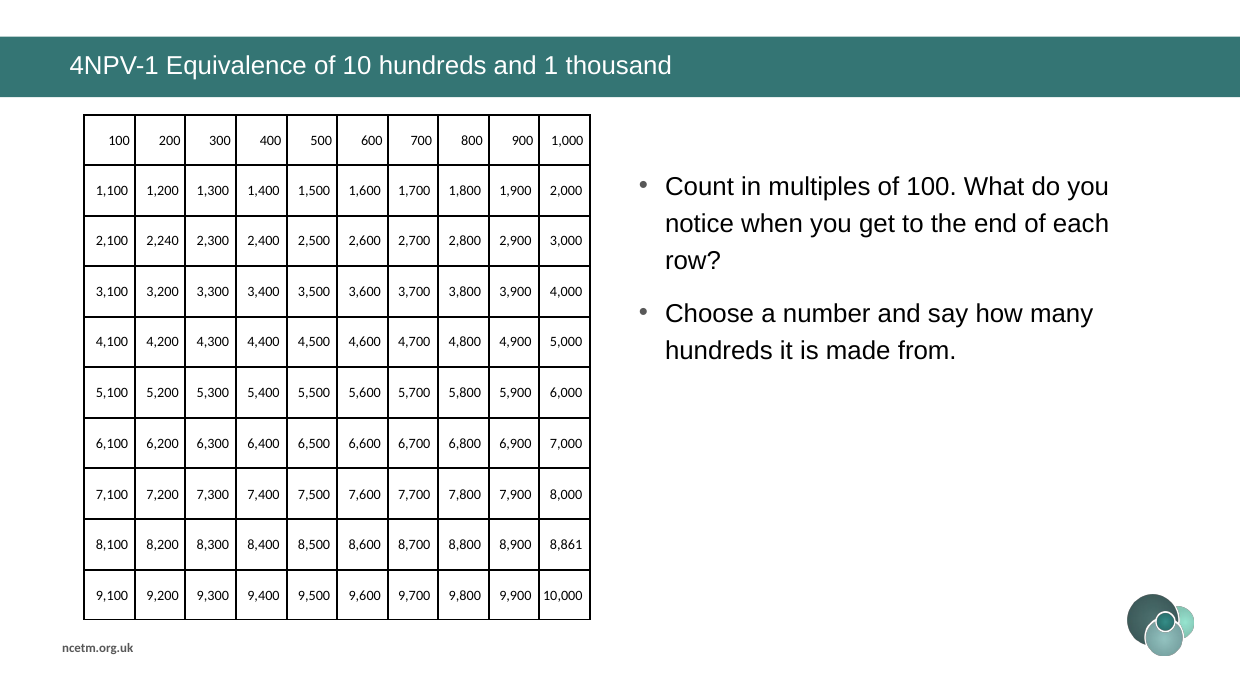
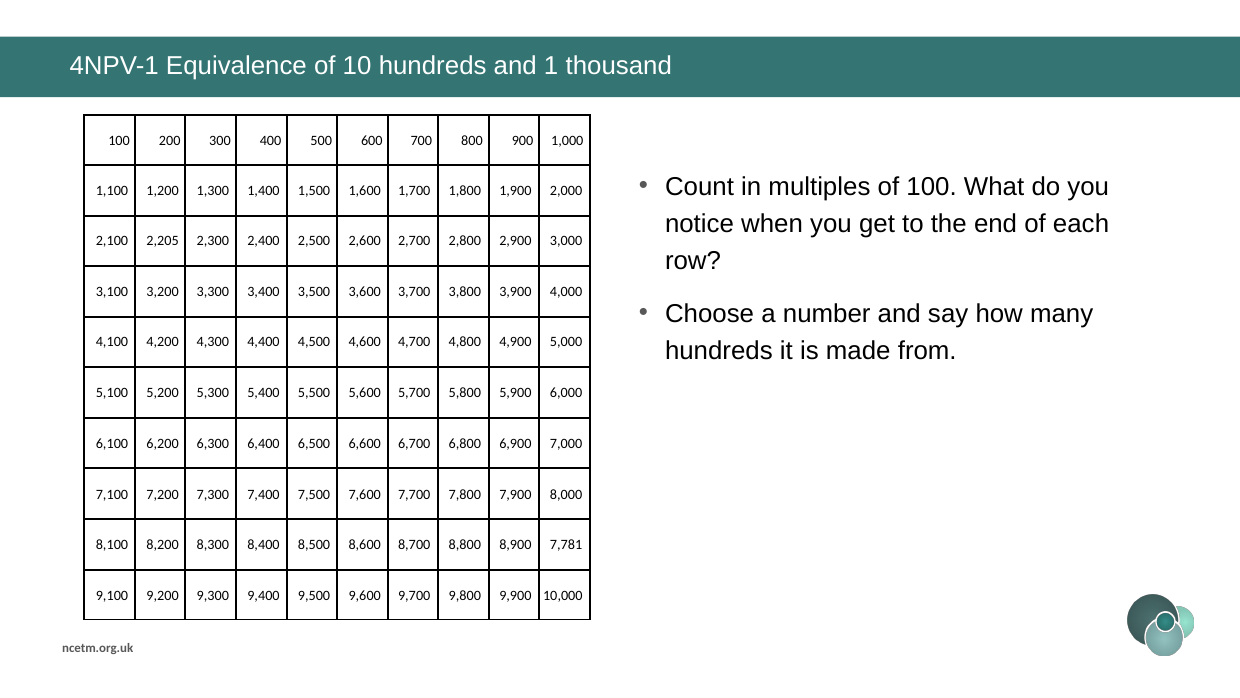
2,240: 2,240 -> 2,205 (163, 241)
8,861: 8,861 -> 7,781 (566, 544)
